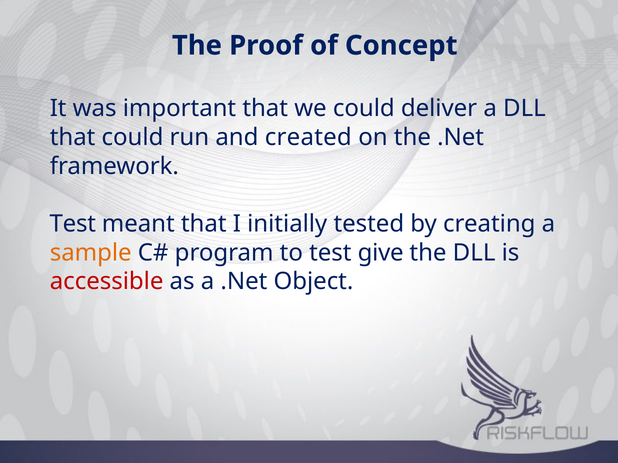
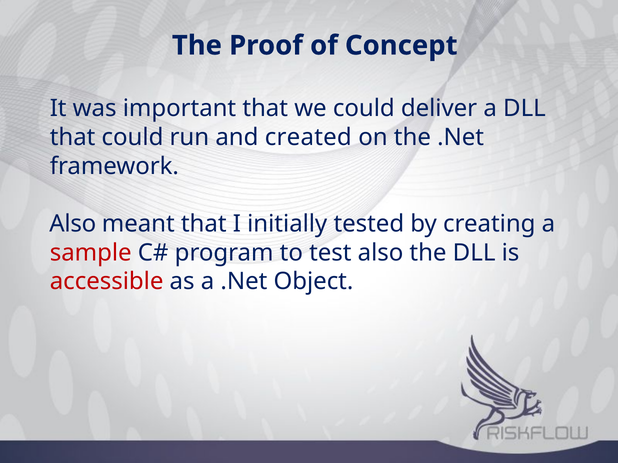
Test: Test -> Also (73, 224)
sample colour: orange -> red (91, 253)
test give: give -> also (381, 253)
